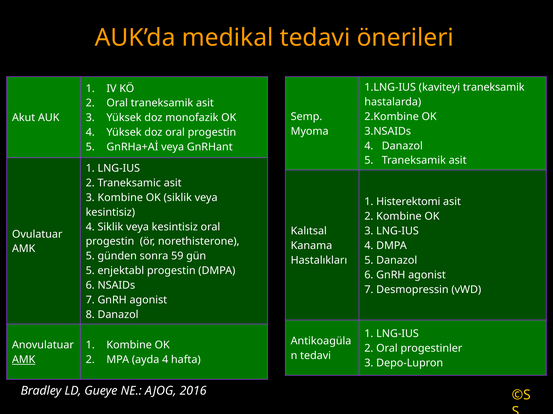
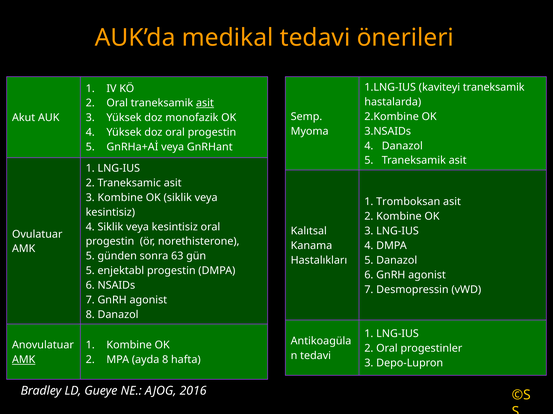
asit underline: none -> present (205, 103)
Histerektomi: Histerektomi -> Tromboksan (408, 202)
59: 59 -> 63 (177, 257)
ayda 4: 4 -> 8 (165, 360)
